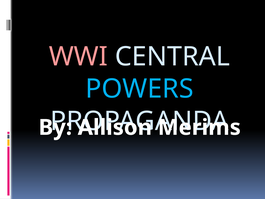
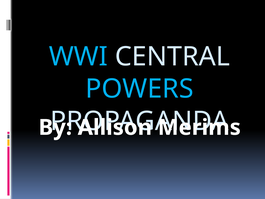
WWI colour: pink -> light blue (78, 57)
